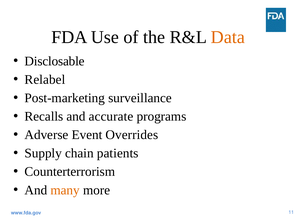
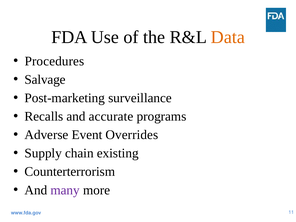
Disclosable: Disclosable -> Procedures (54, 61)
Relabel: Relabel -> Salvage (45, 80)
patients: patients -> existing (118, 153)
many colour: orange -> purple (65, 190)
